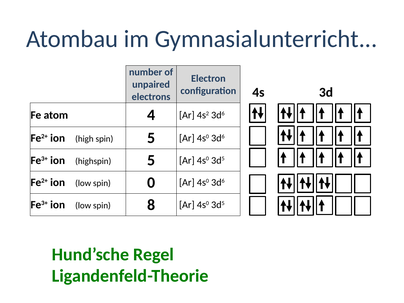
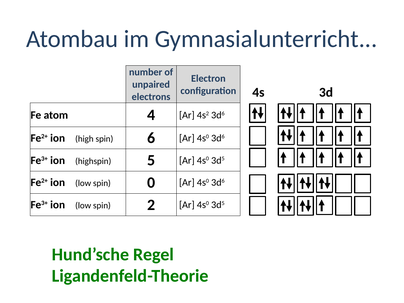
spin 5: 5 -> 6 (151, 138)
8: 8 -> 2 (151, 205)
